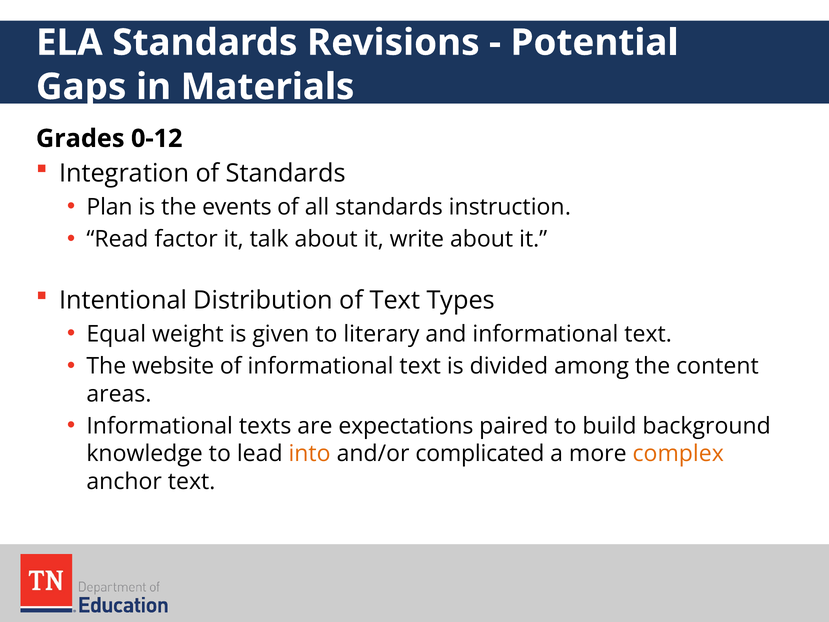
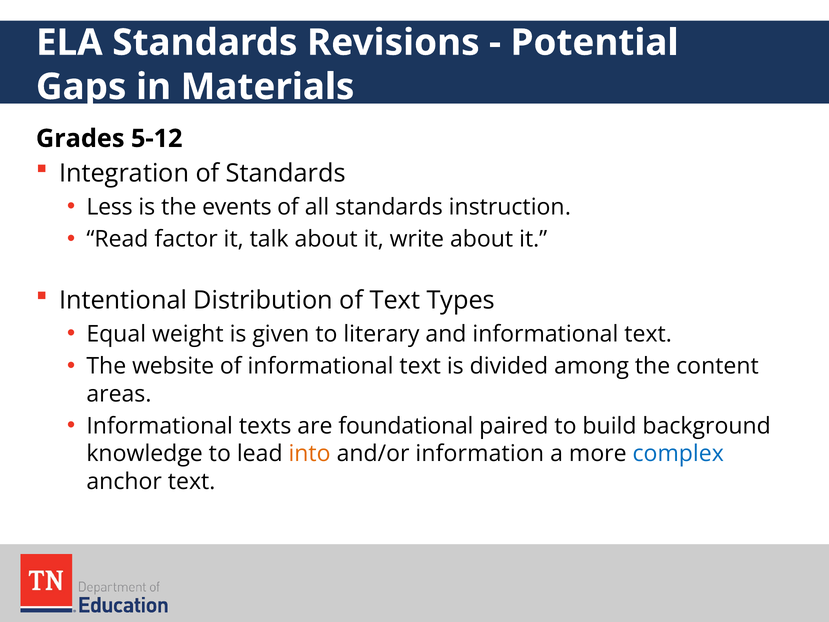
0-12: 0-12 -> 5-12 (157, 139)
Plan: Plan -> Less (110, 207)
expectations: expectations -> foundational (406, 426)
complicated: complicated -> information (480, 454)
complex colour: orange -> blue (678, 454)
